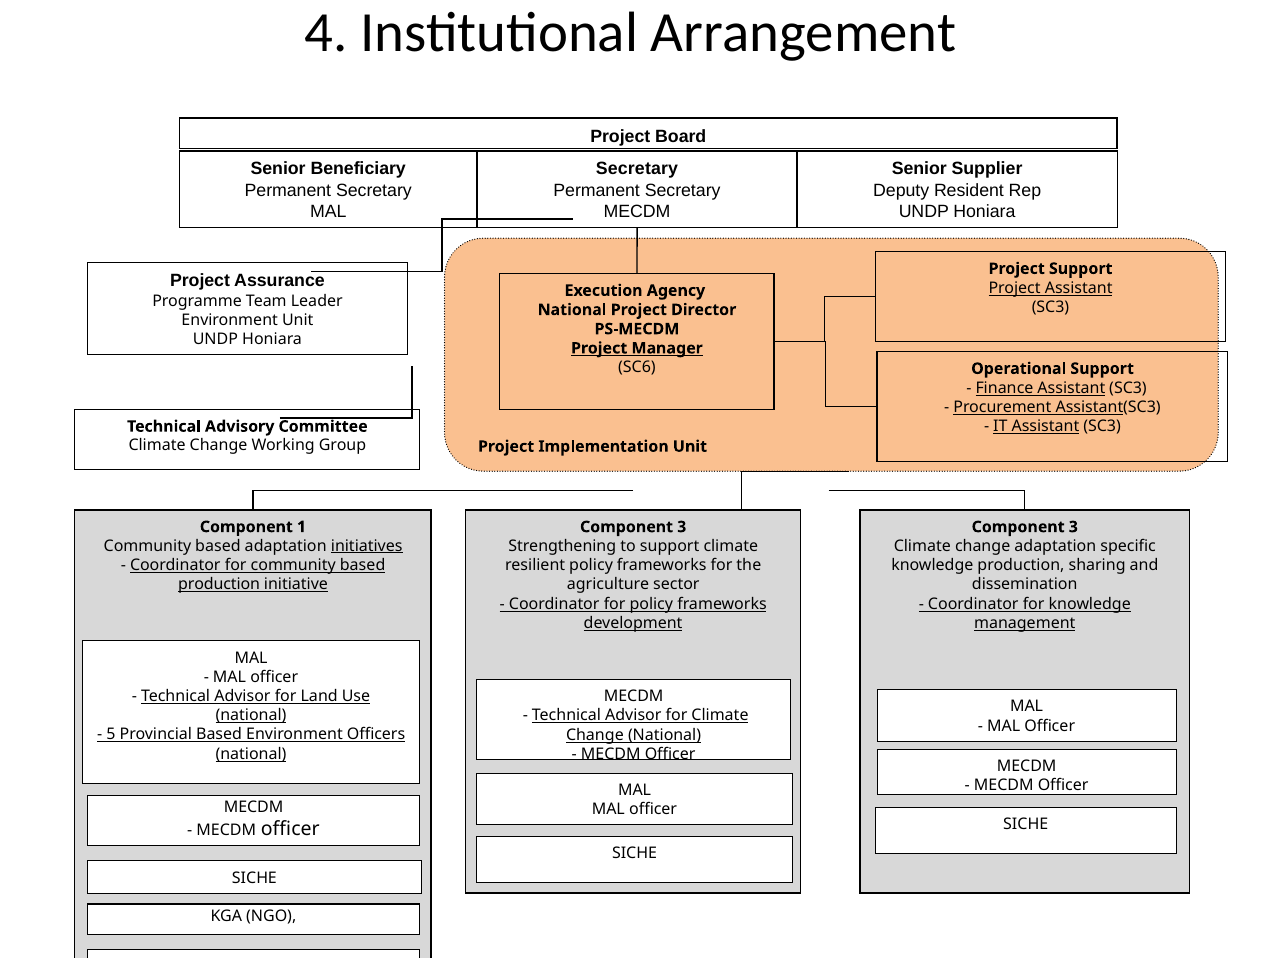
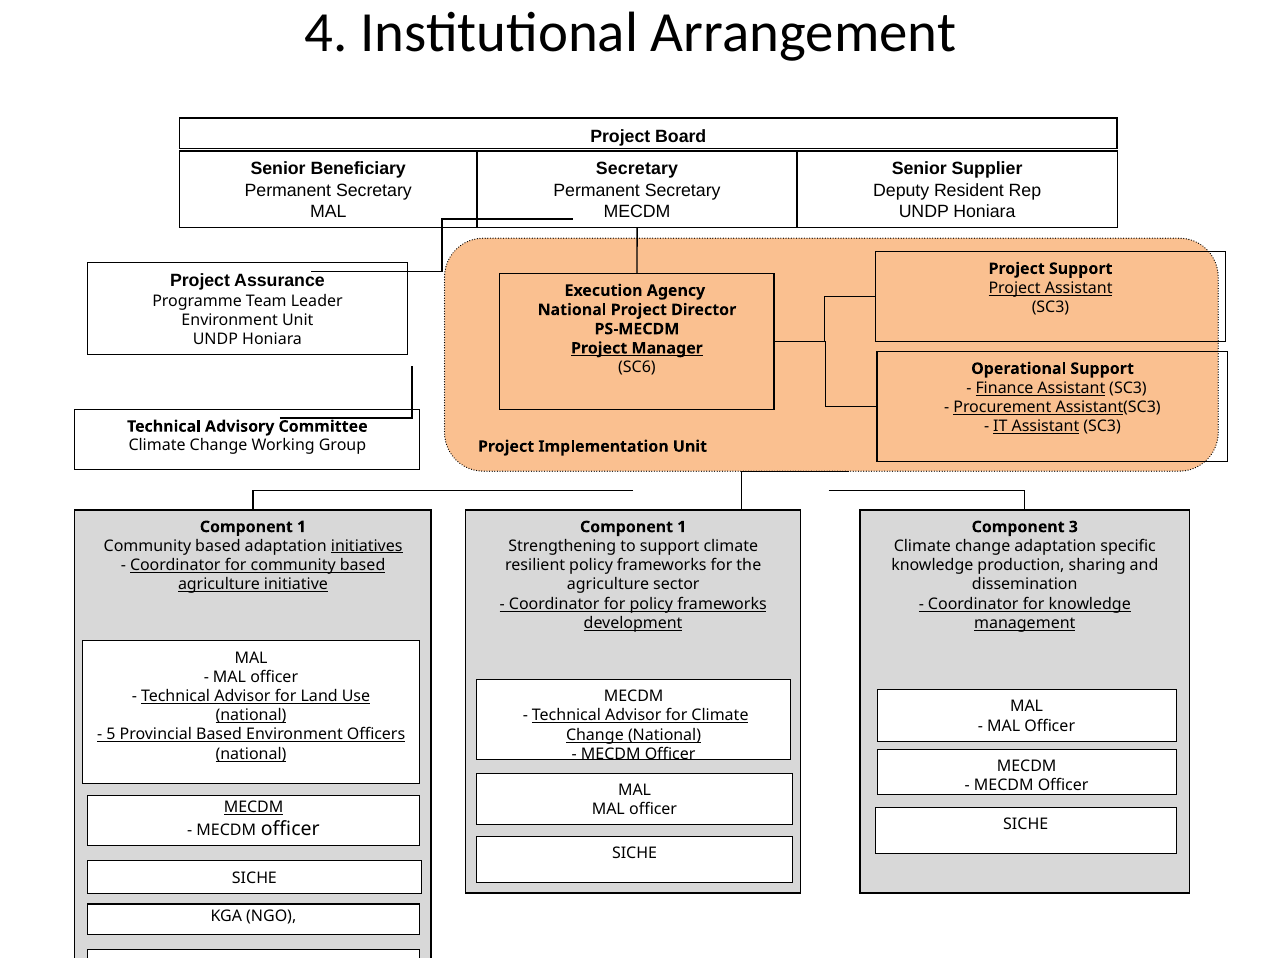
3: 3 -> 1 (682, 527)
production: production -> agriculture (219, 585)
MECDM underline: none -> present (254, 808)
